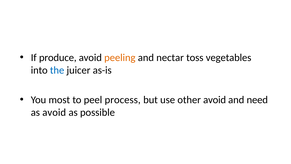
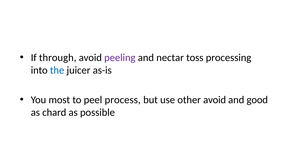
produce: produce -> through (58, 58)
peeling colour: orange -> purple (120, 58)
vegetables: vegetables -> processing (229, 58)
need: need -> good (257, 100)
as avoid: avoid -> chard (54, 112)
